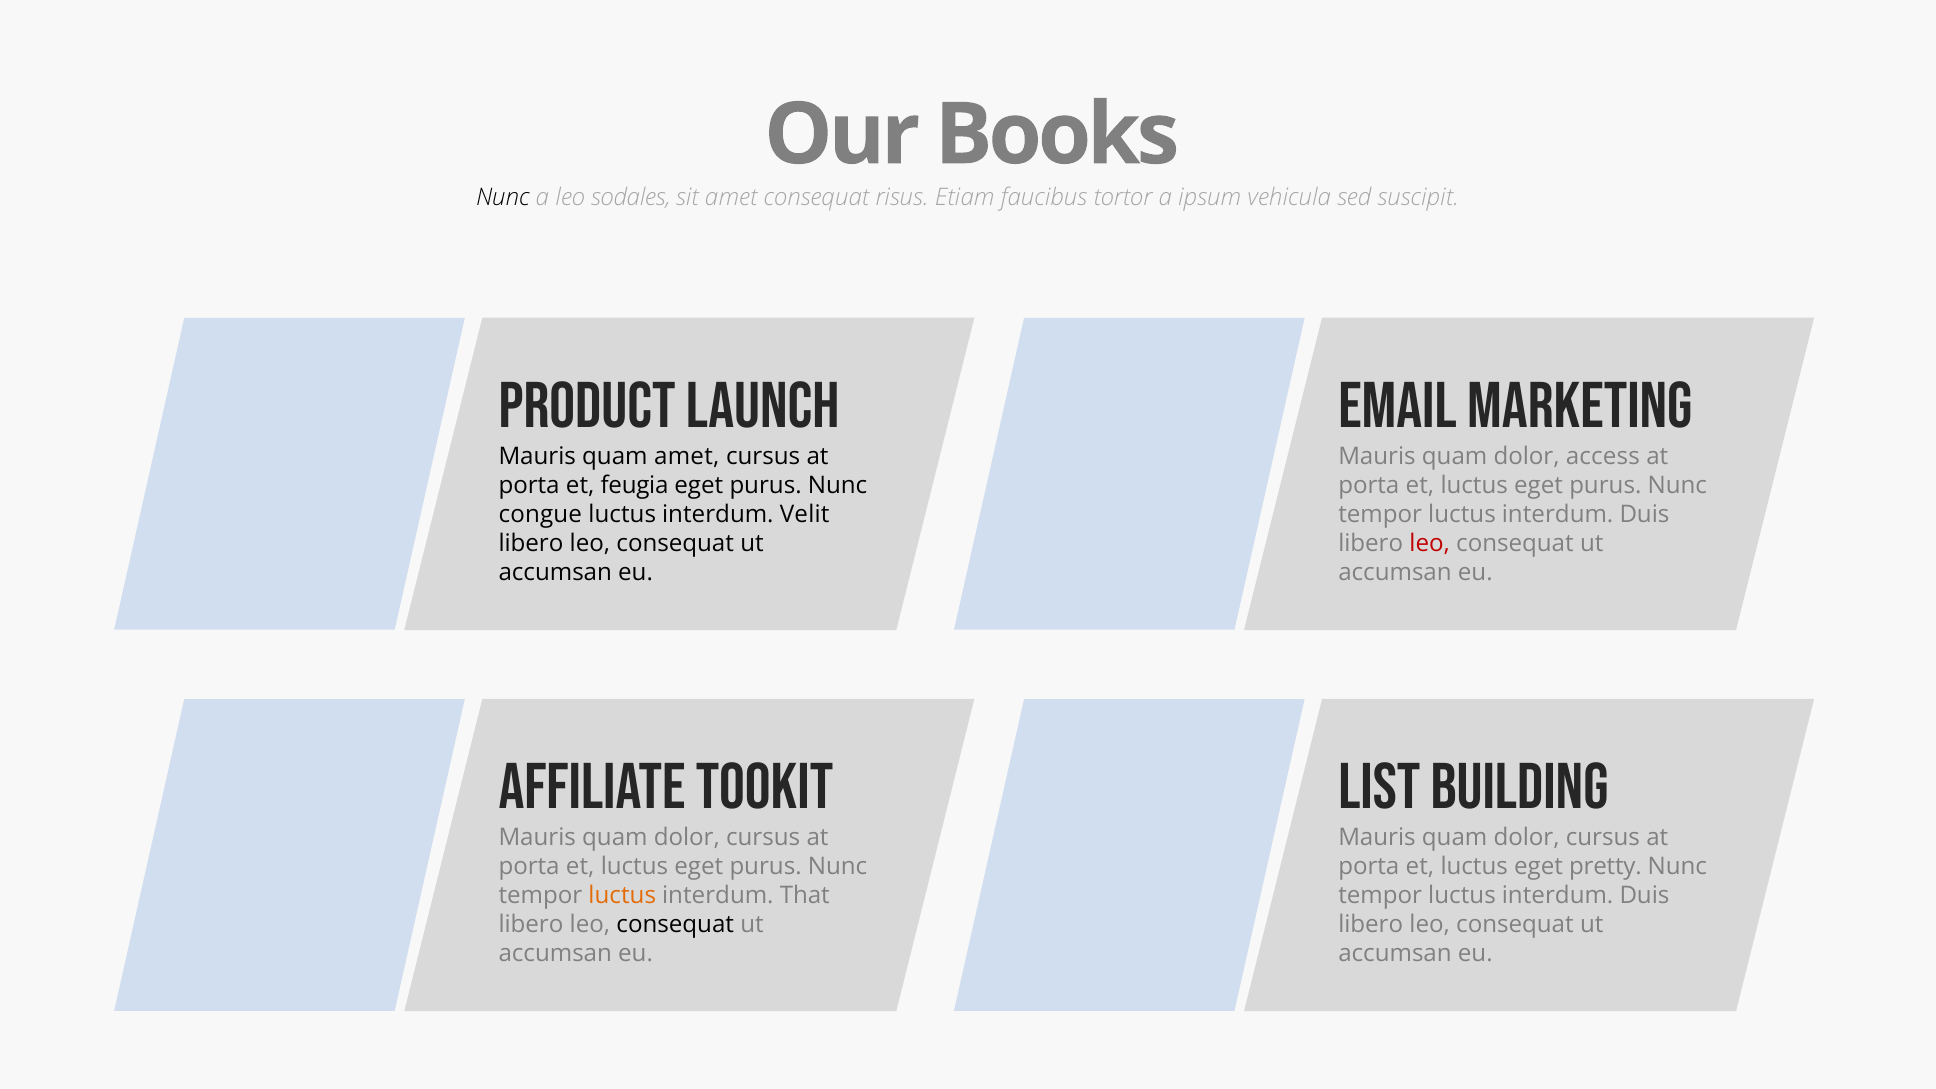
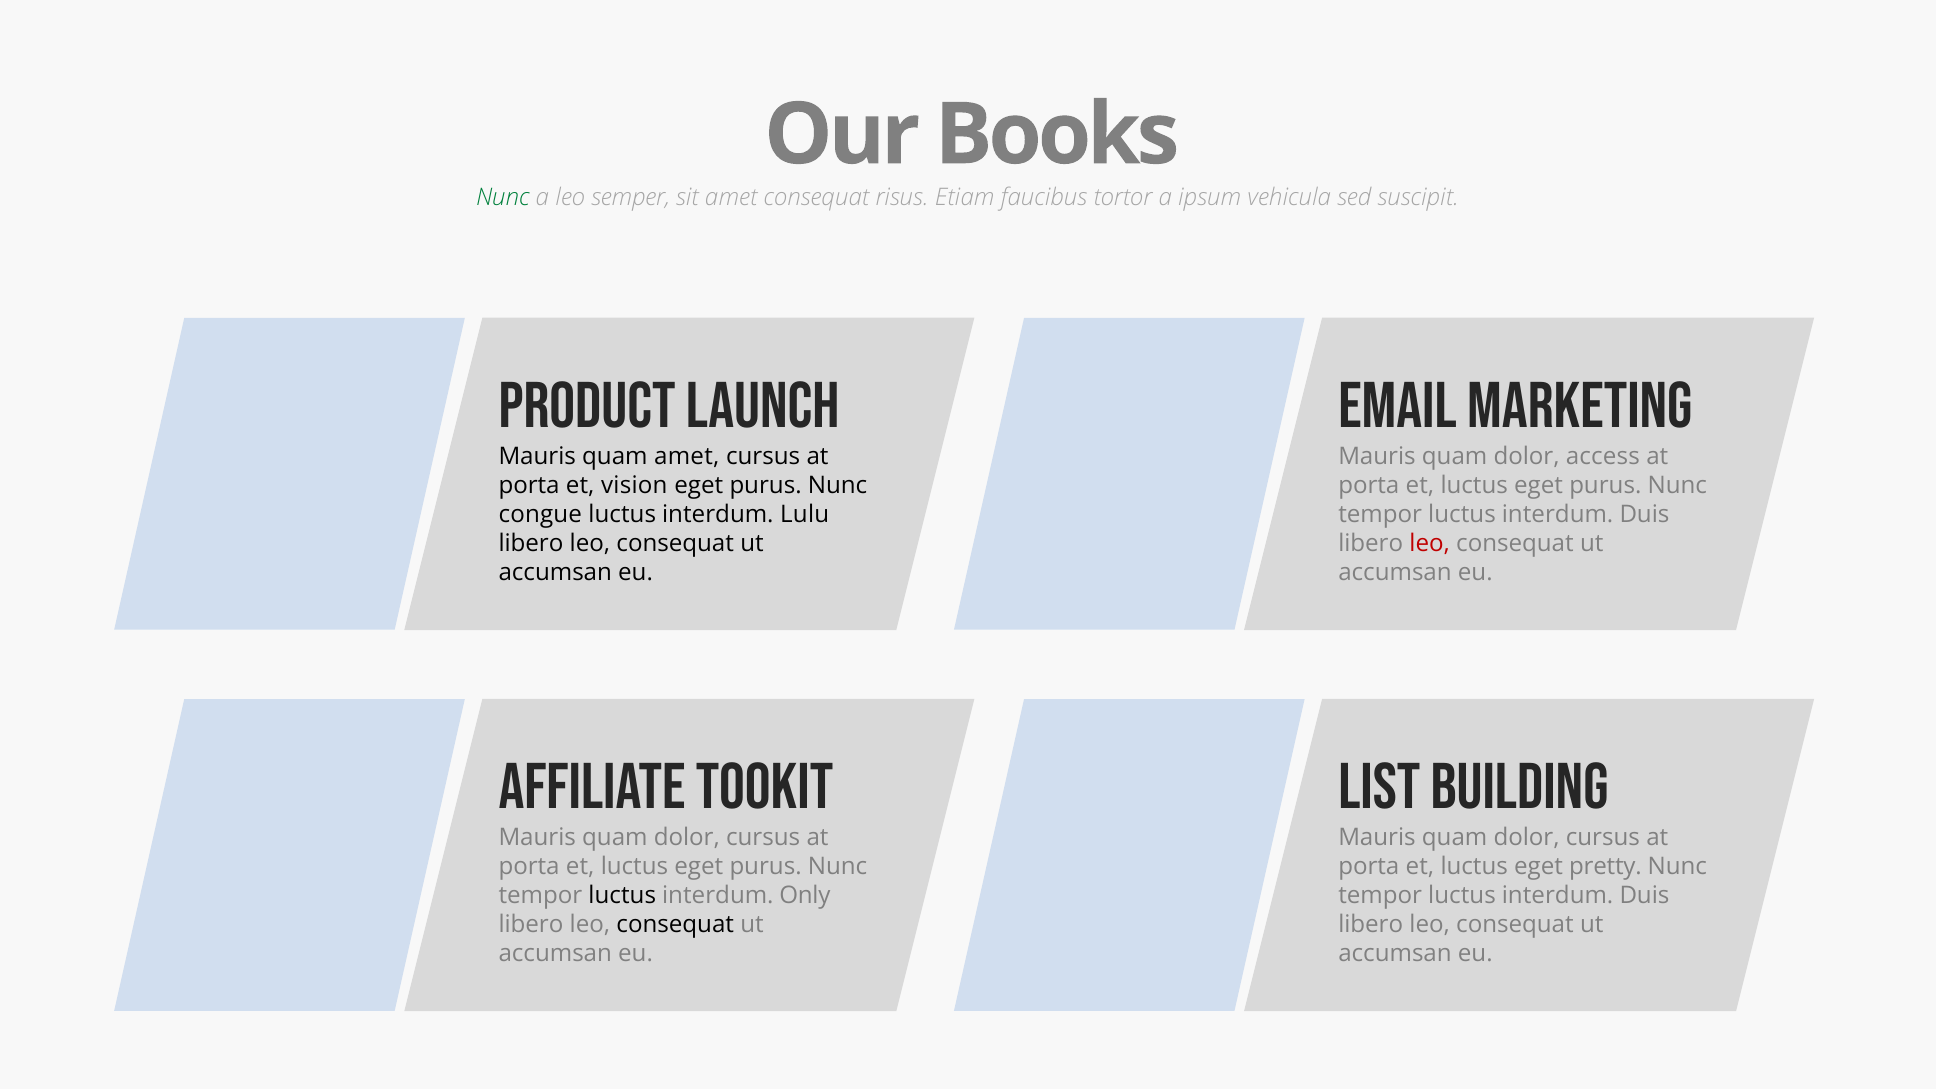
Nunc colour: black -> green (503, 198)
sodales: sodales -> semper (631, 198)
feugia: feugia -> vision (634, 485)
Velit: Velit -> Lulu (805, 514)
luctus colour: orange -> black (622, 895)
That: That -> Only (805, 895)
